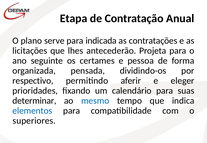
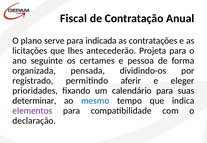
Etapa: Etapa -> Fiscal (74, 18)
respectivo: respectivo -> registrado (33, 81)
elementos colour: blue -> purple (32, 111)
superiores: superiores -> declaração (34, 121)
